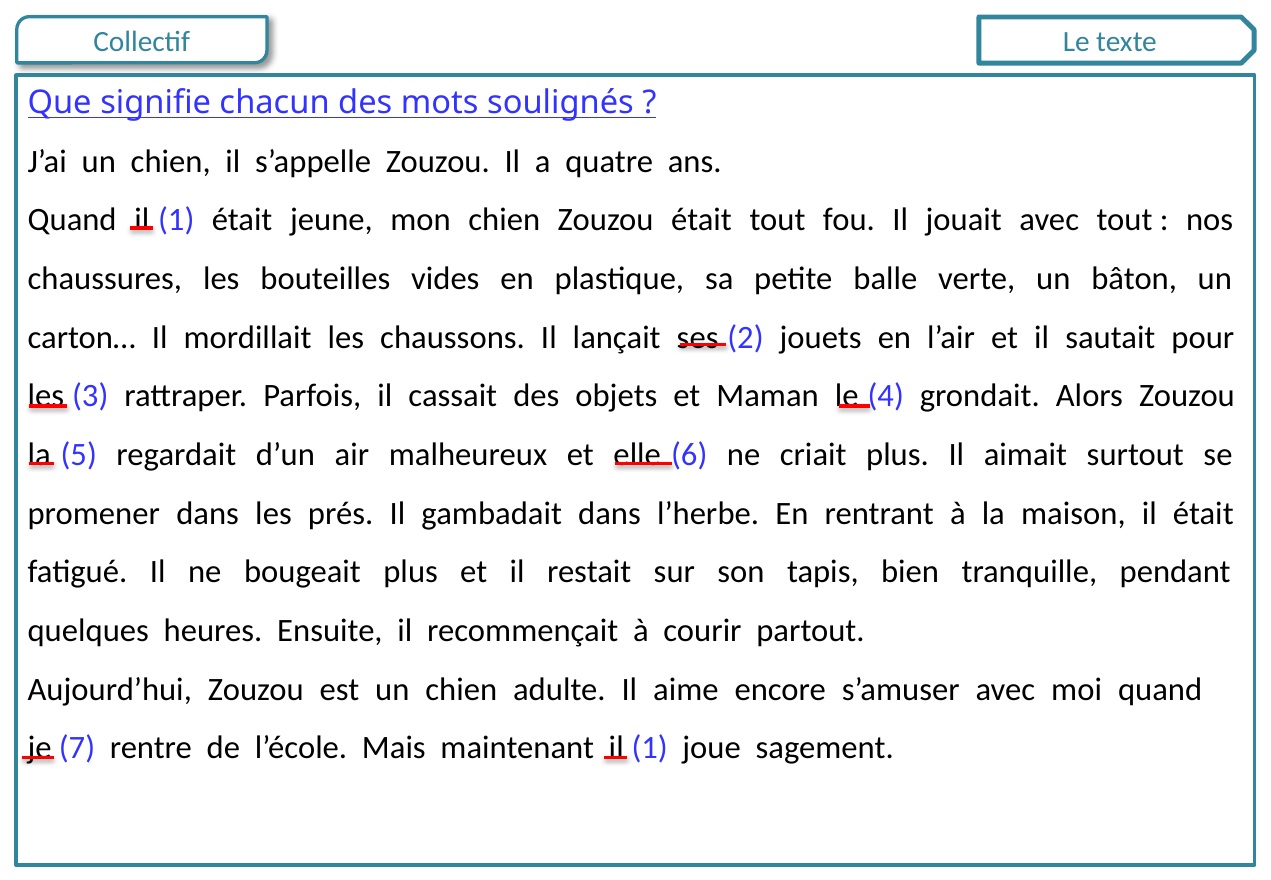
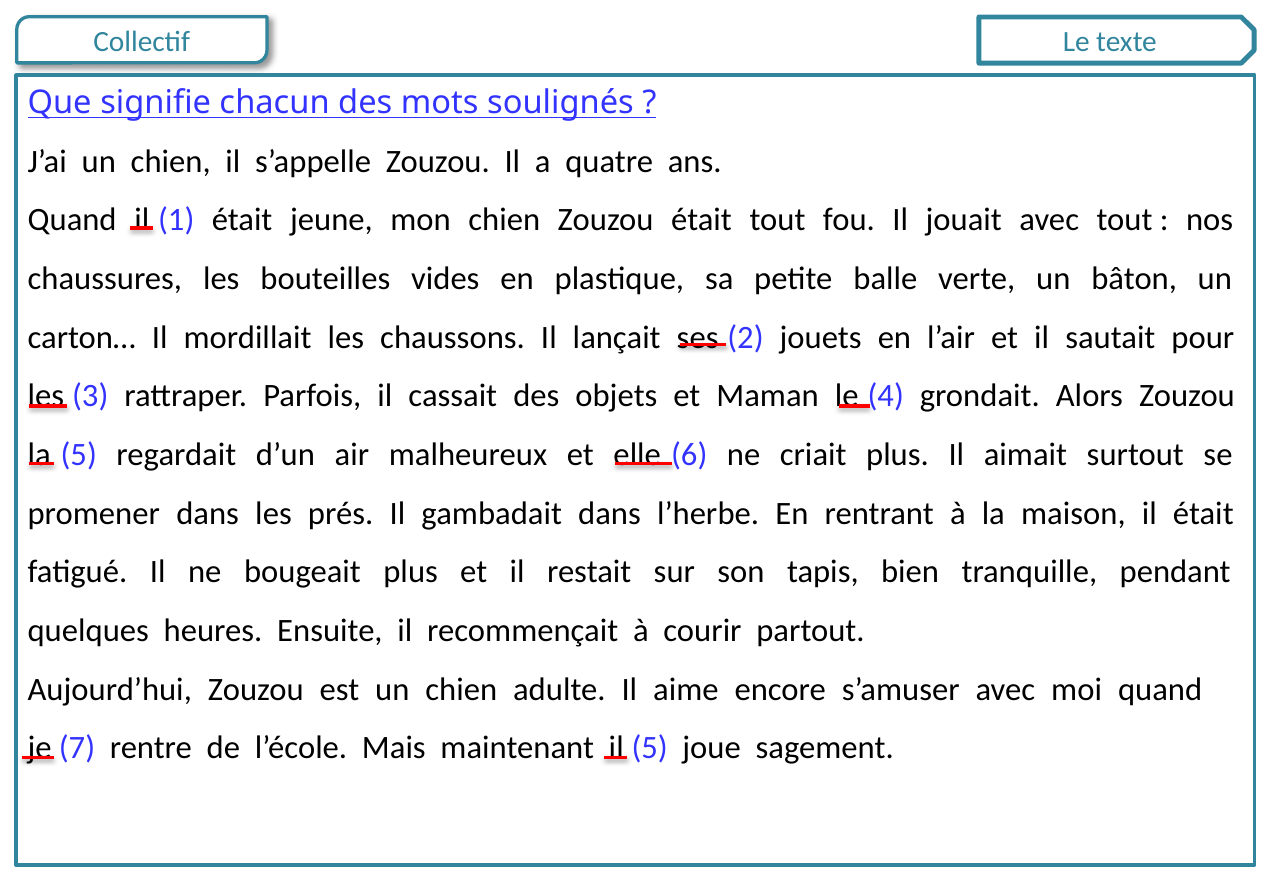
1: 1 -> 5 (650, 748)
